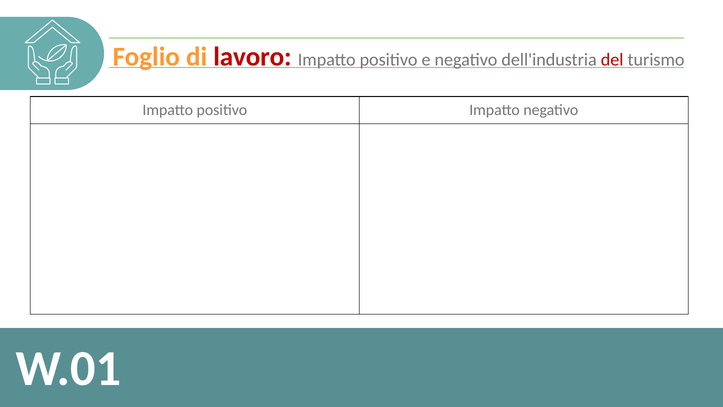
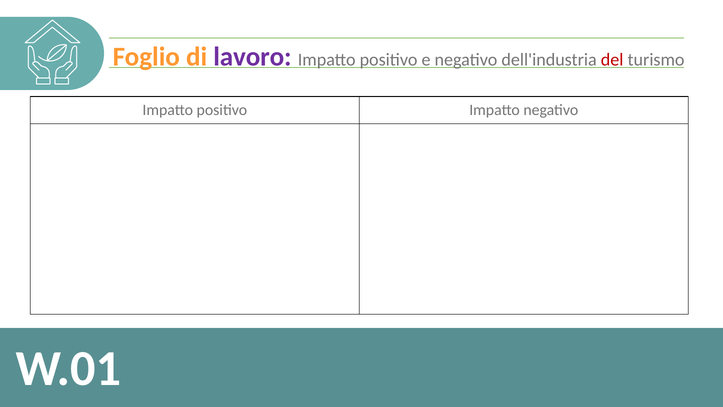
lavoro colour: red -> purple (252, 57)
